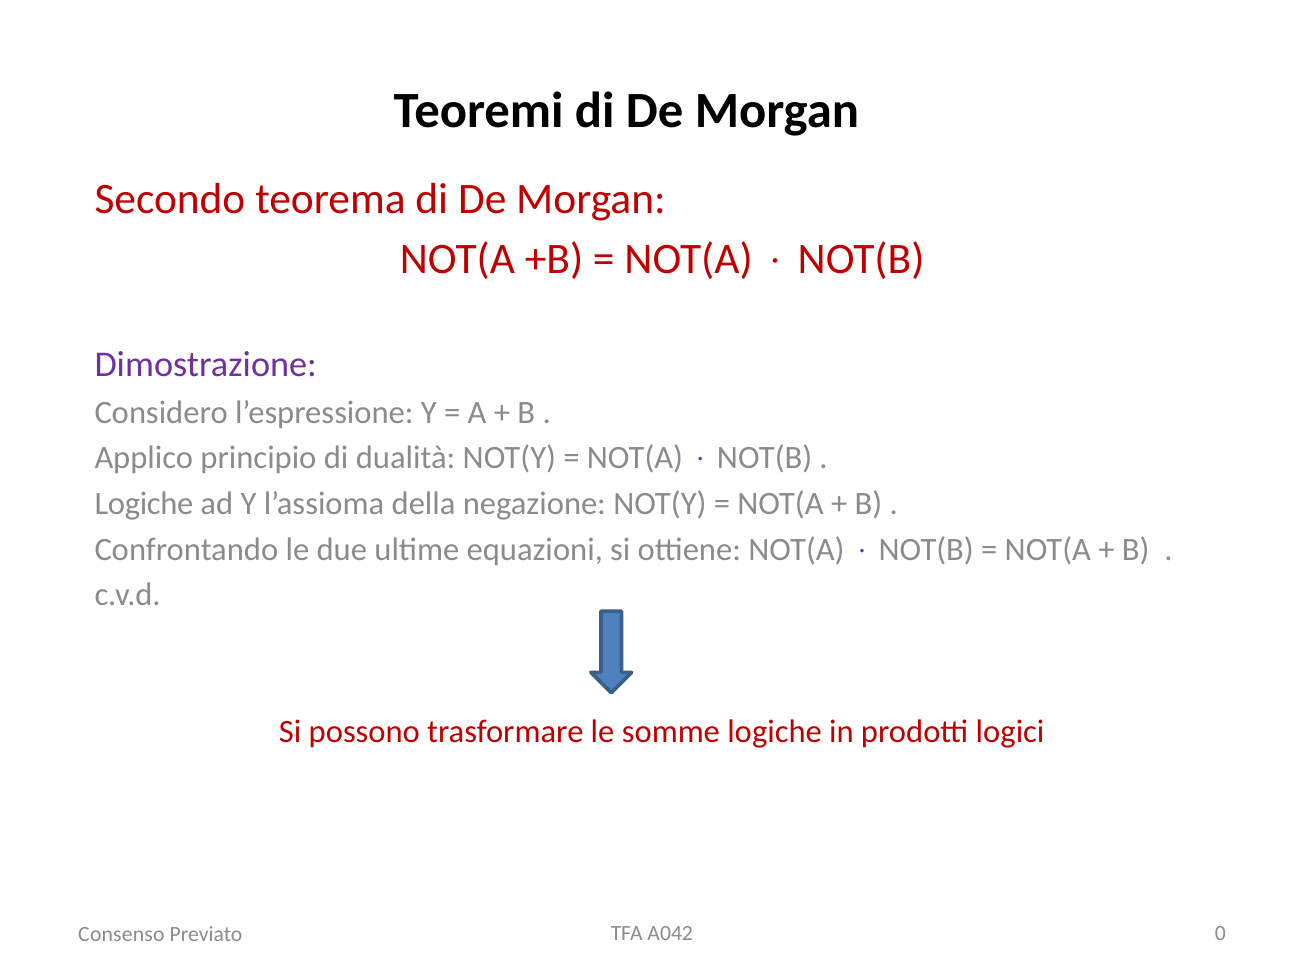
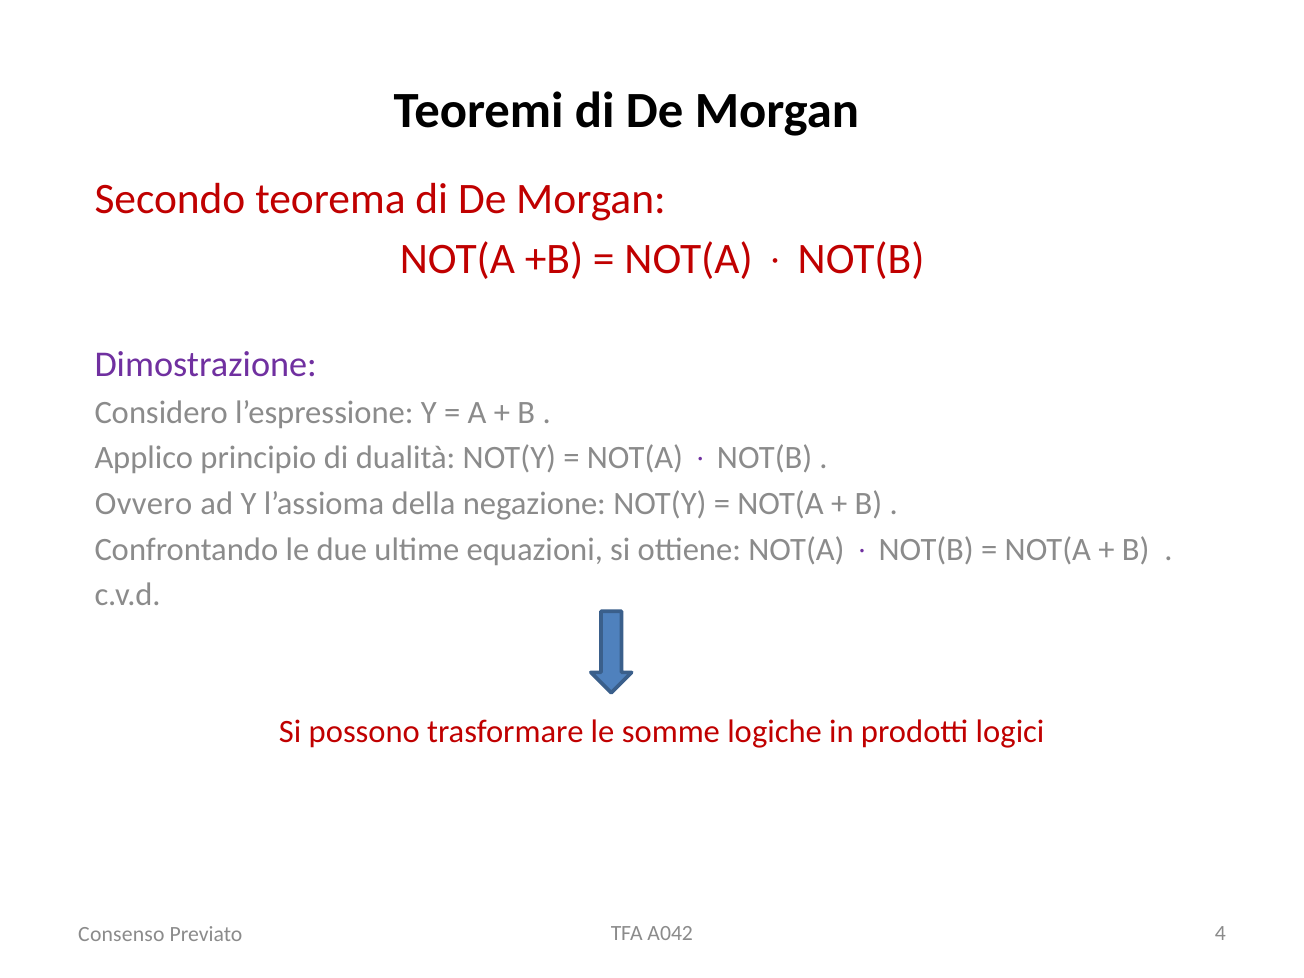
Logiche: Logiche -> Ovvero (144, 504)
0: 0 -> 4 (1220, 934)
